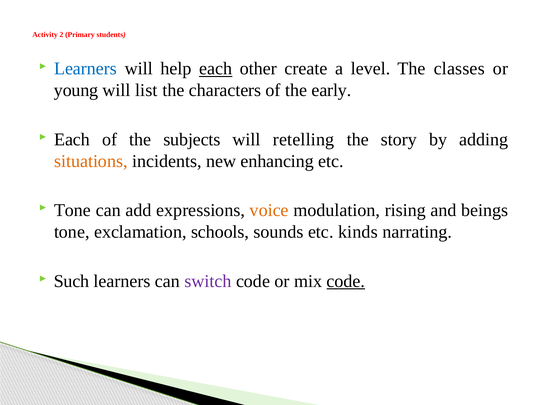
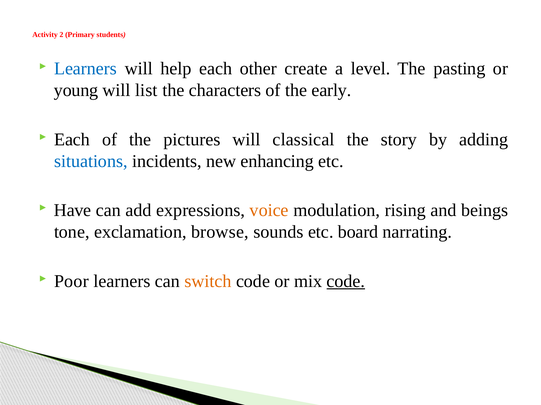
each underline: present -> none (216, 69)
classes: classes -> pasting (459, 69)
subjects: subjects -> pictures (192, 140)
retelling: retelling -> classical (304, 140)
situations colour: orange -> blue (91, 161)
Tone: Tone -> Have (73, 211)
schools: schools -> browse (220, 232)
kinds: kinds -> board (358, 232)
Such: Such -> Poor (71, 282)
switch colour: purple -> orange (208, 282)
